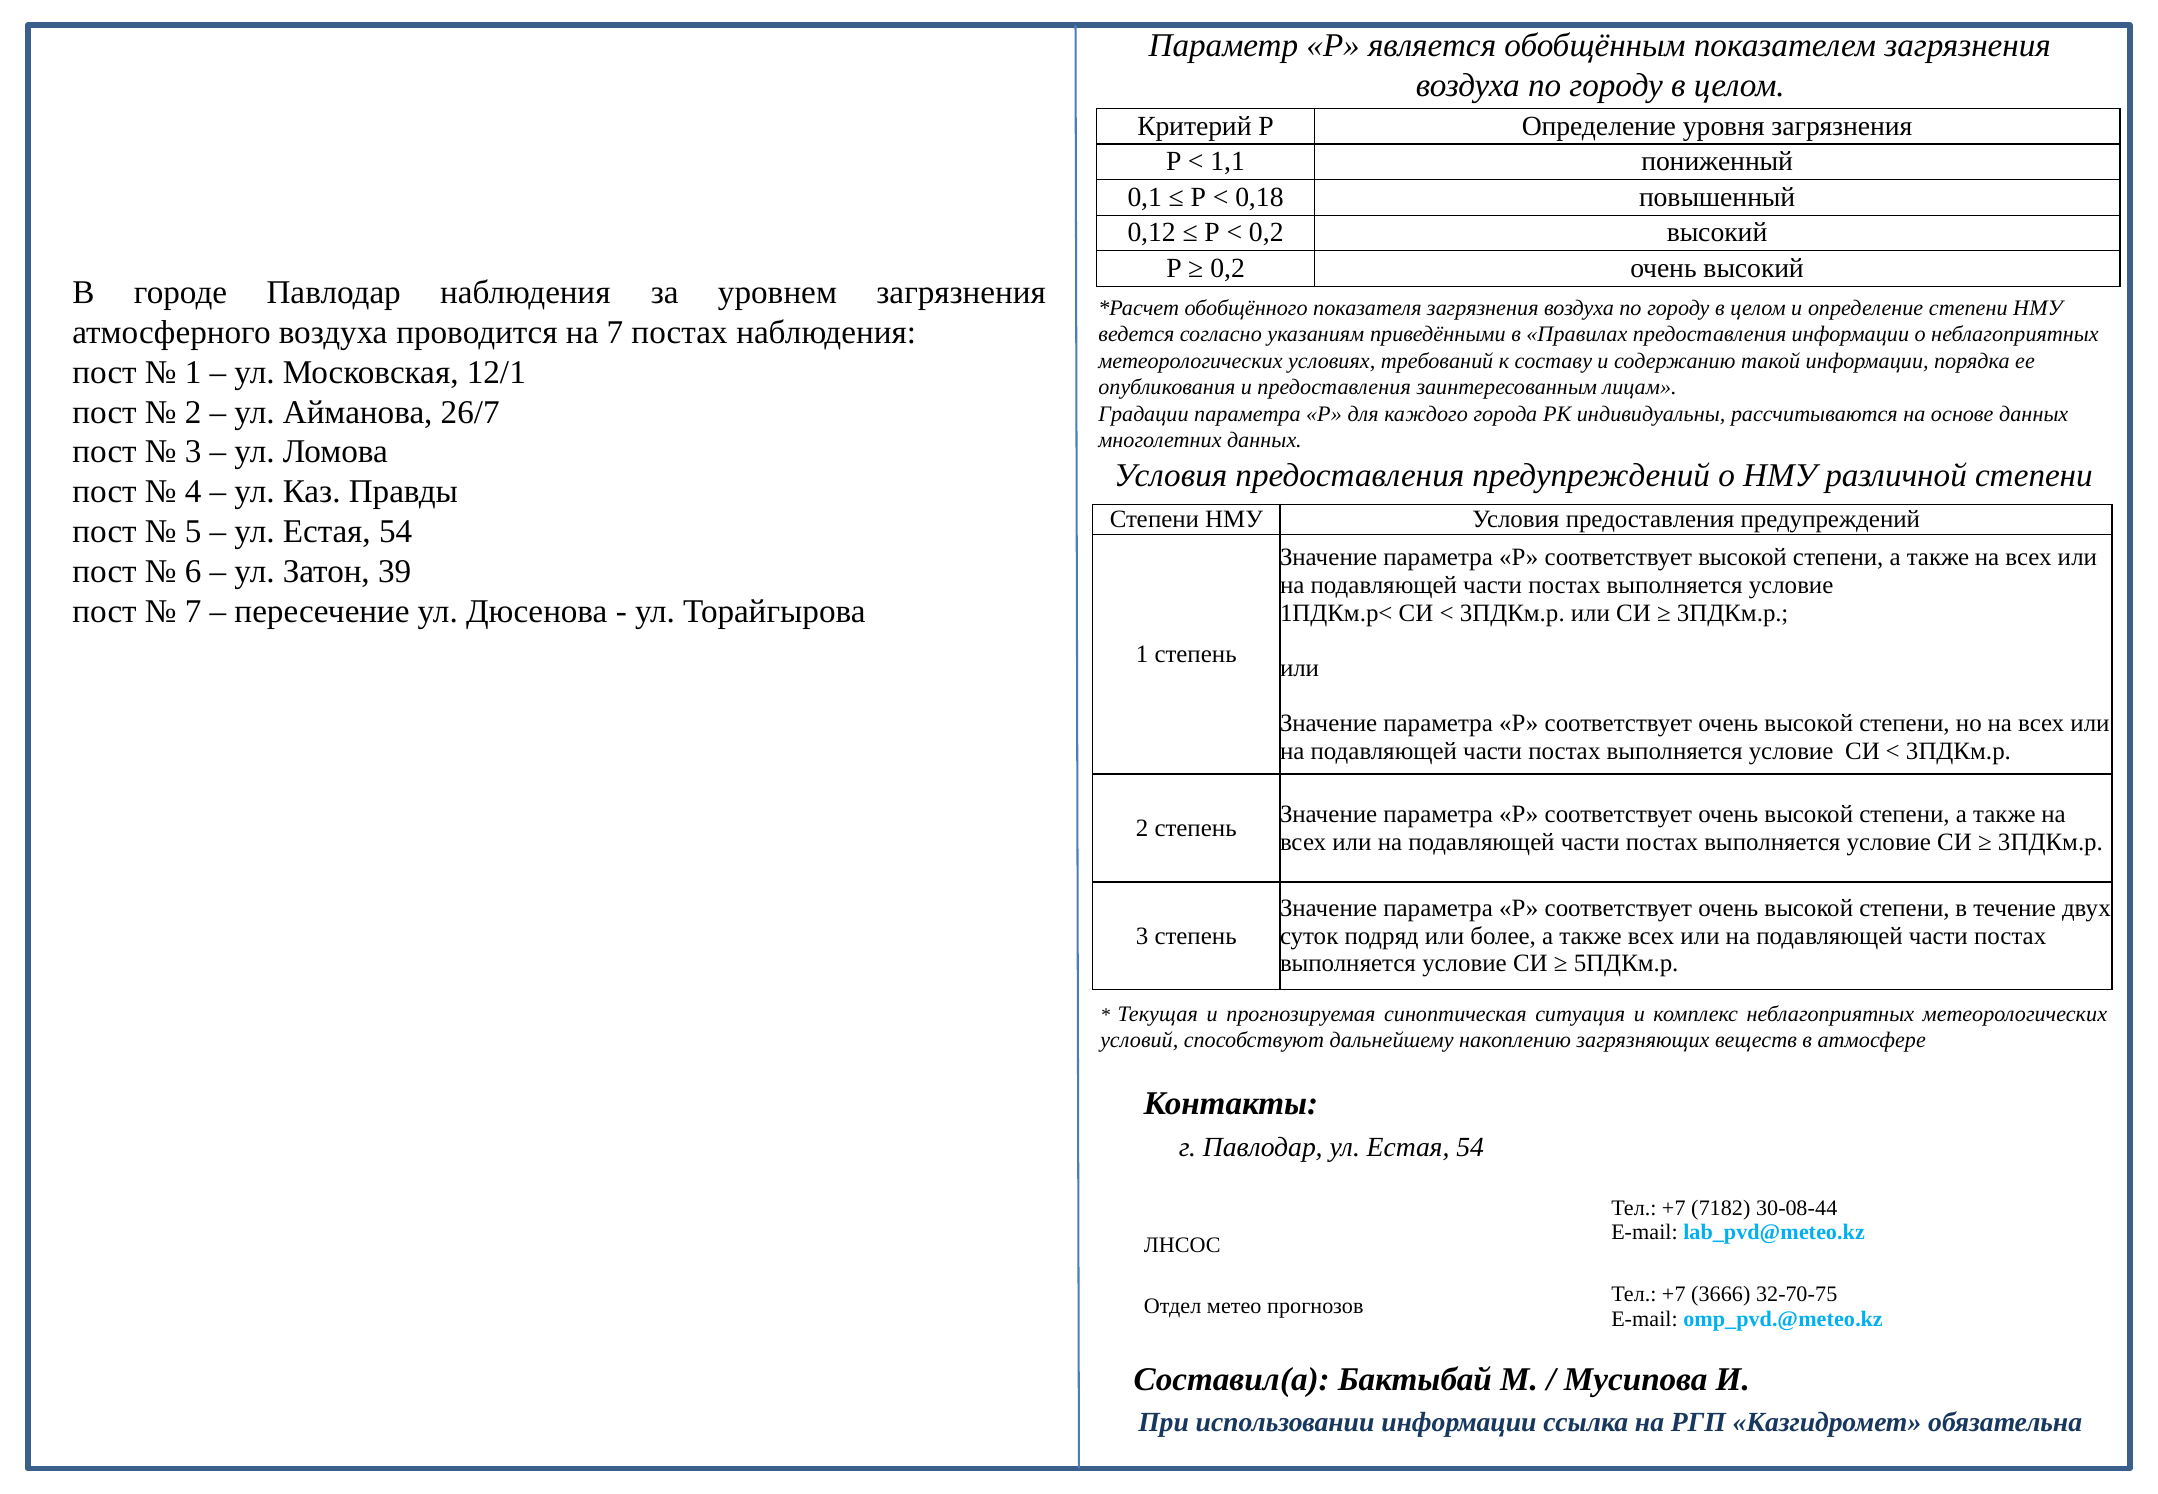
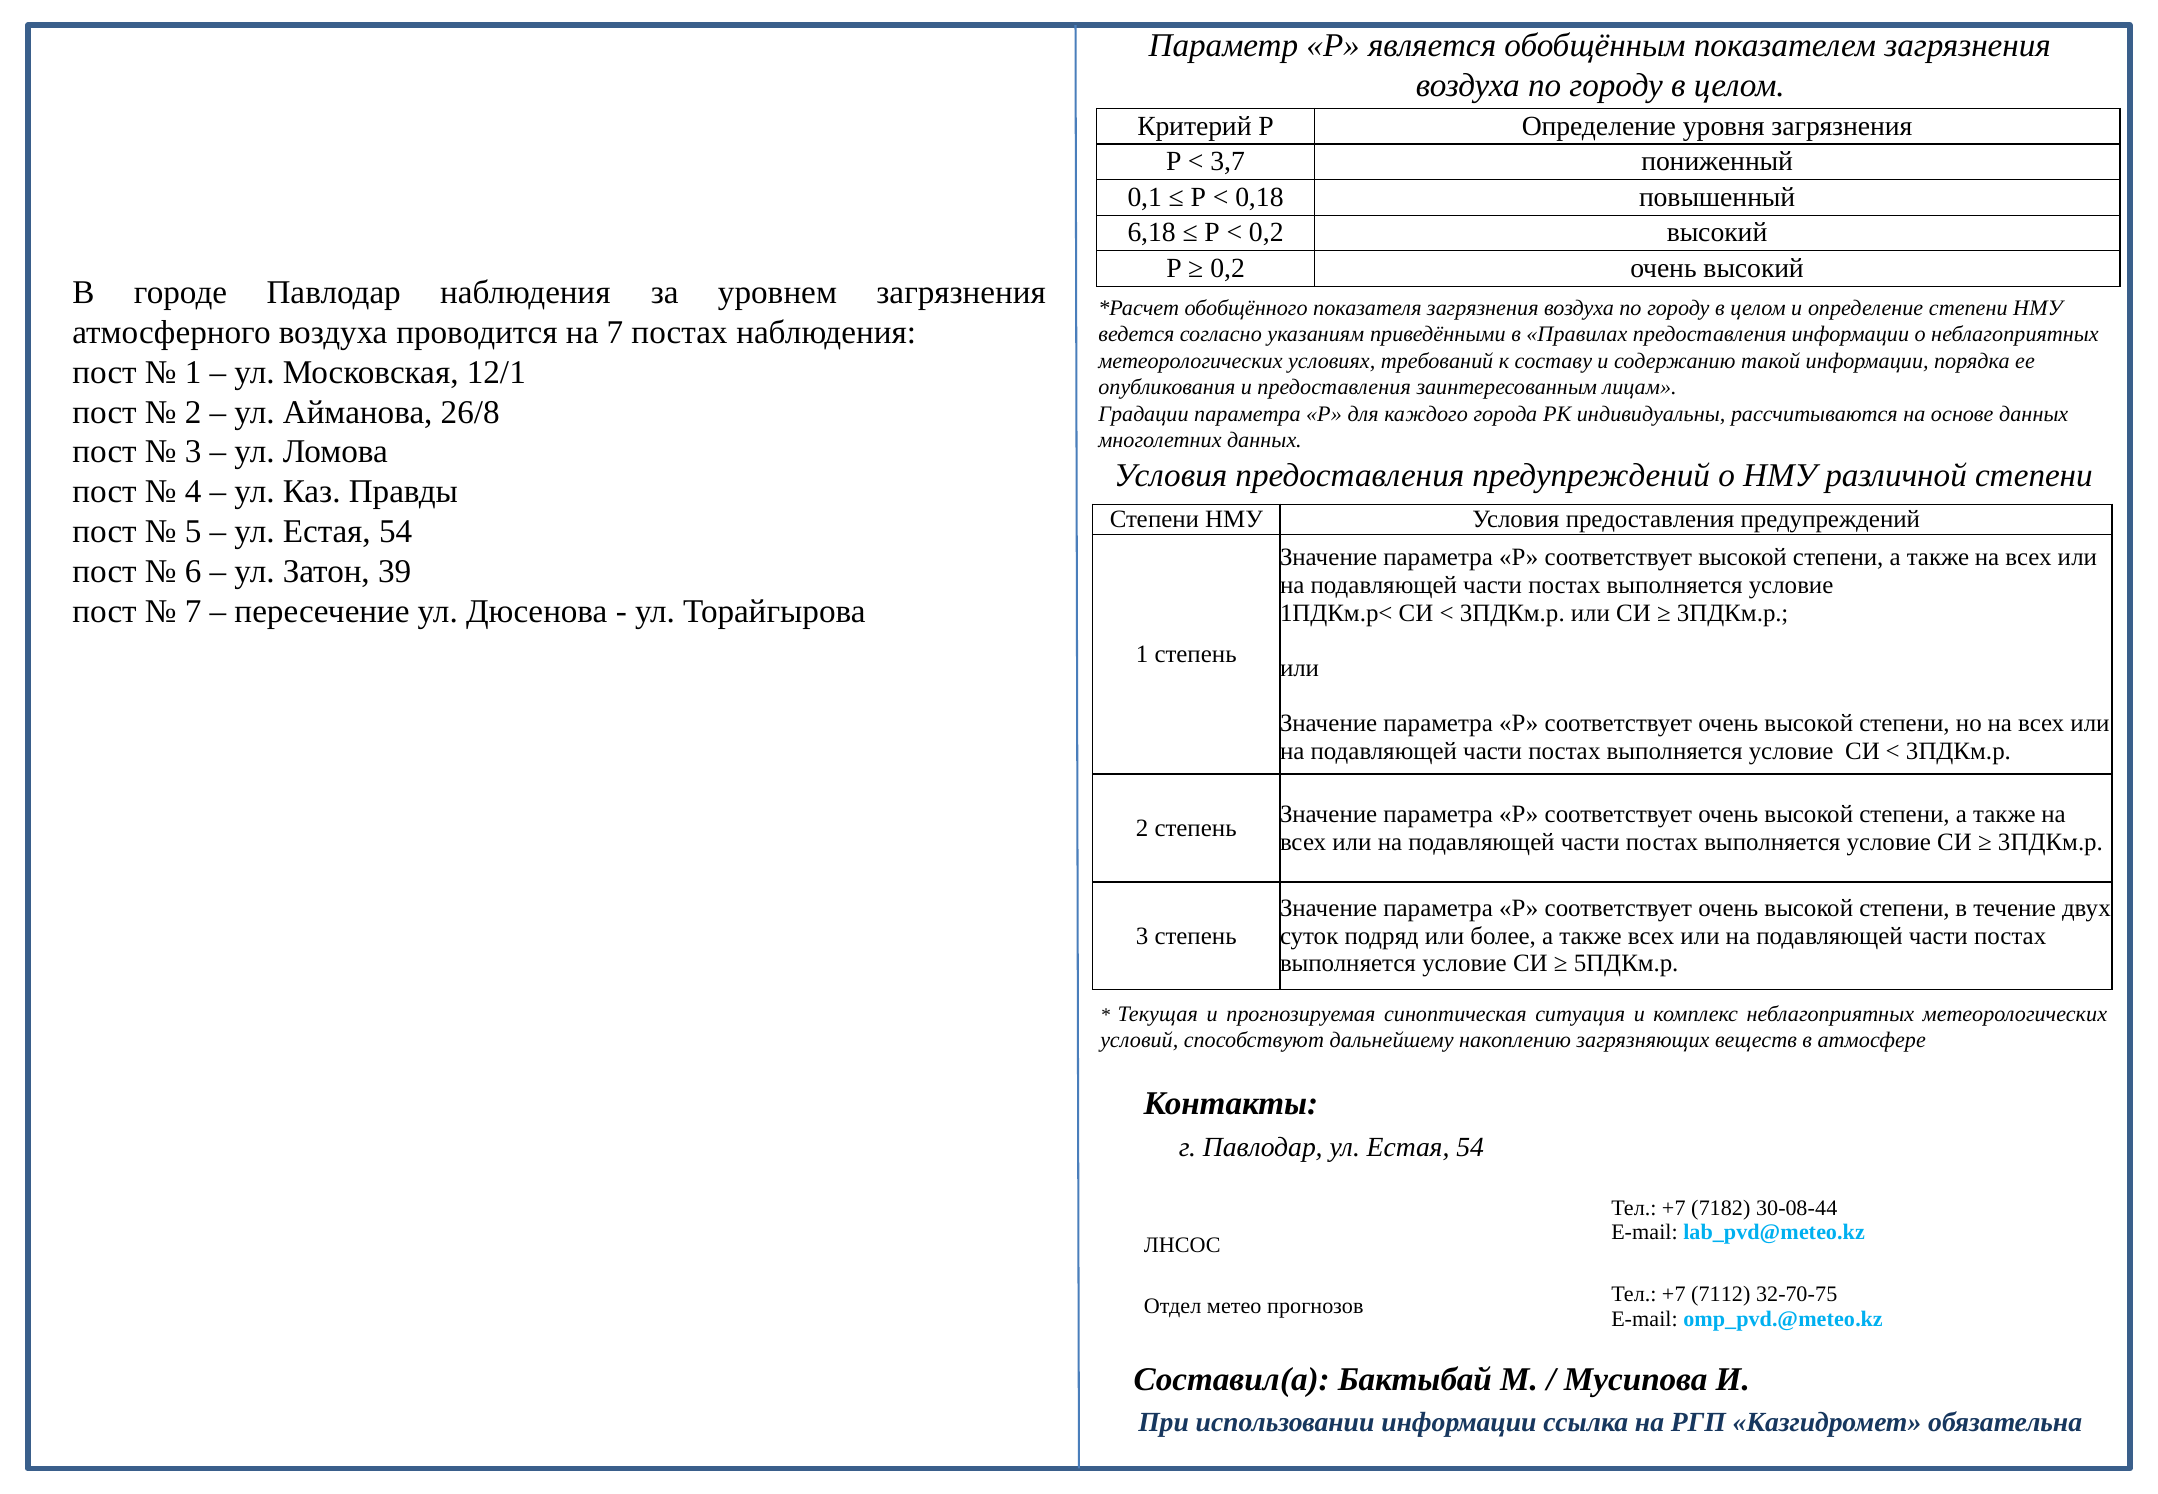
1,1: 1,1 -> 3,7 (1228, 162)
0,12: 0,12 -> 6,18 (1152, 233)
26/7: 26/7 -> 26/8 (470, 412)
3666: 3666 -> 7112 (1721, 1294)
